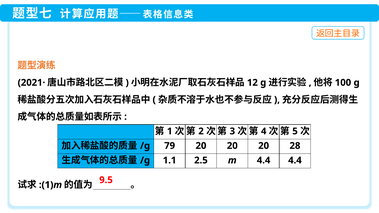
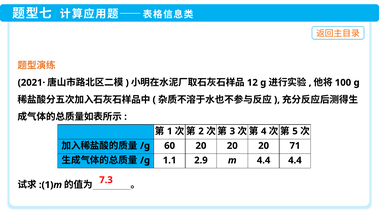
79: 79 -> 60 (170, 146)
28: 28 -> 71 (295, 146)
2.5: 2.5 -> 2.9 (201, 160)
9.5: 9.5 -> 7.3 (106, 180)
